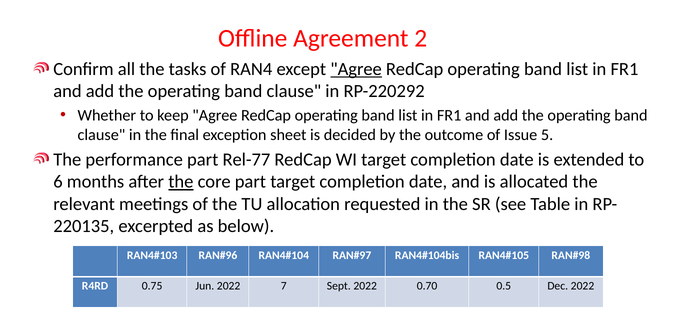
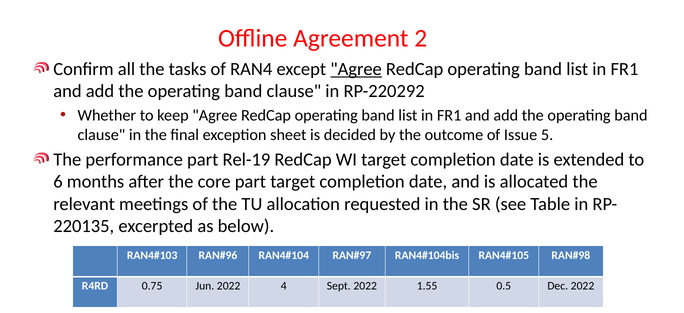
Rel-77: Rel-77 -> Rel-19 (246, 159)
the underline: present -> none (181, 182)
7: 7 -> 4 (284, 286)
0.70: 0.70 -> 1.55 (427, 286)
